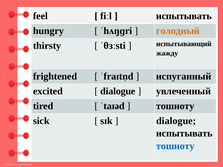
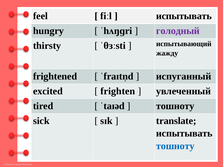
голодный colour: orange -> purple (178, 31)
dialogue: dialogue -> frighten (118, 91)
dialogue: dialogue -> translate (176, 121)
